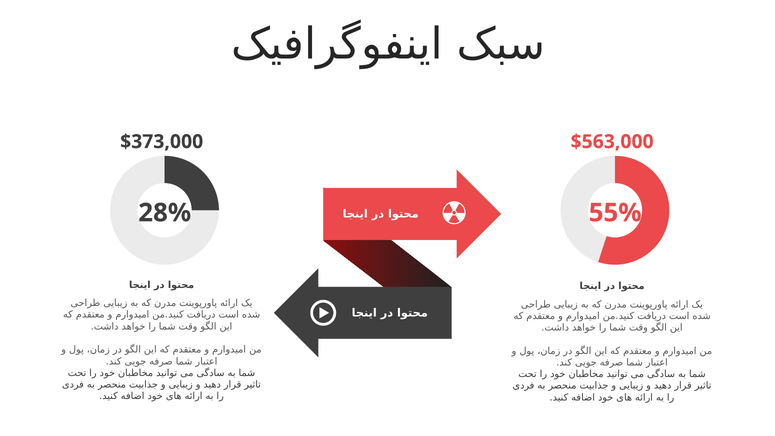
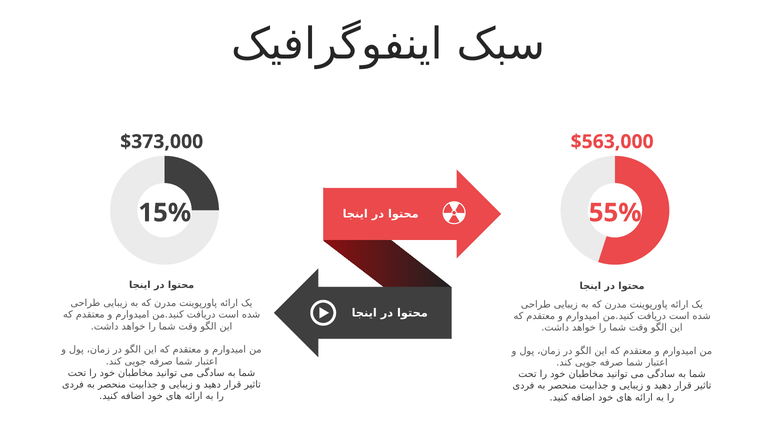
28%: 28% -> 15% (165, 213)
